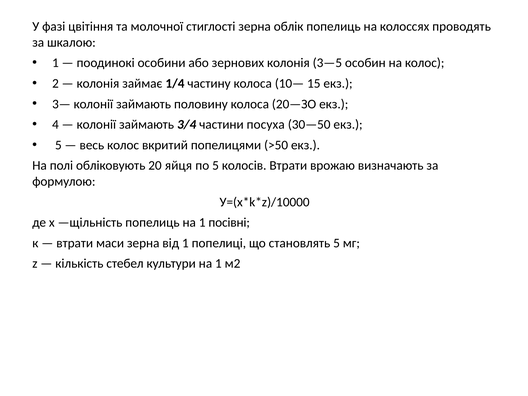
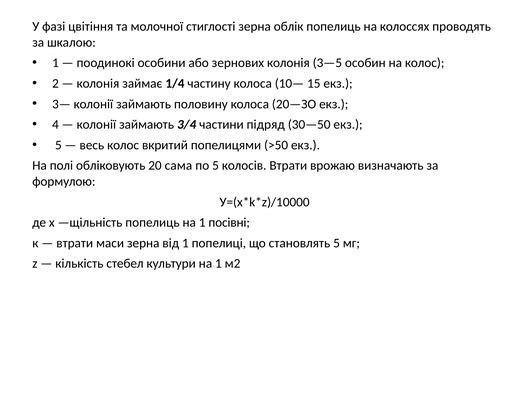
посуха: посуха -> підряд (266, 125)
яйця: яйця -> сама (178, 166)
